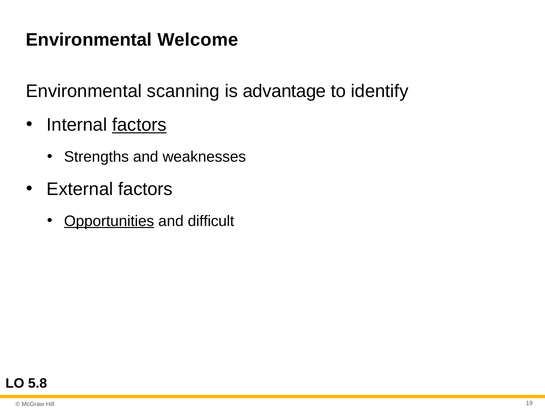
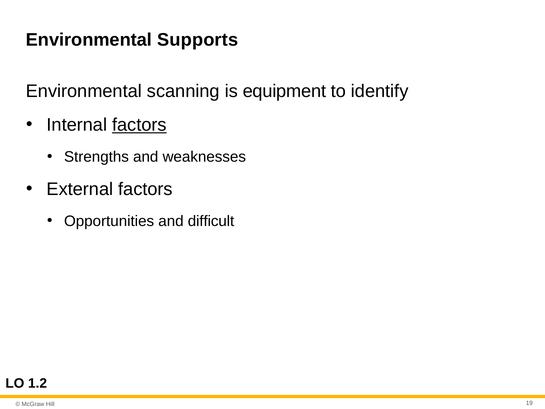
Welcome: Welcome -> Supports (198, 40)
advantage: advantage -> equipment (284, 91)
Opportunities underline: present -> none (109, 221)
5.8: 5.8 -> 1.2 (38, 383)
